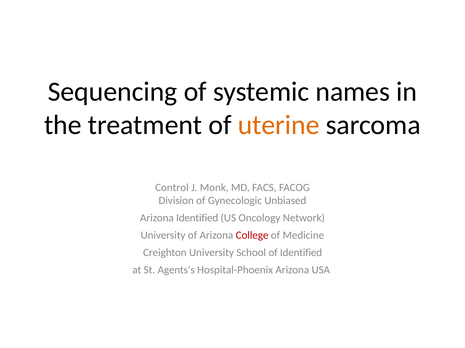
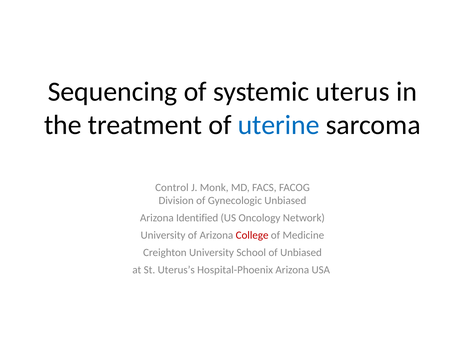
names: names -> uterus (353, 92)
uterine colour: orange -> blue (279, 125)
of Identified: Identified -> Unbiased (301, 253)
Agents’s: Agents’s -> Uterus’s (176, 270)
